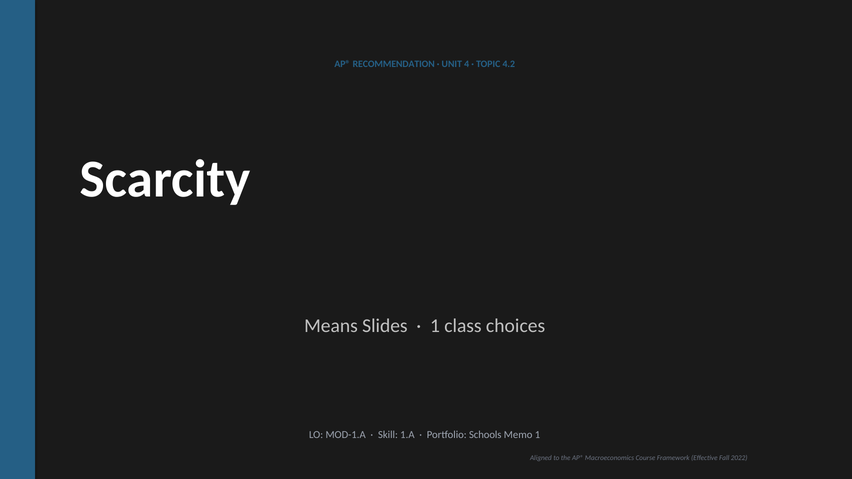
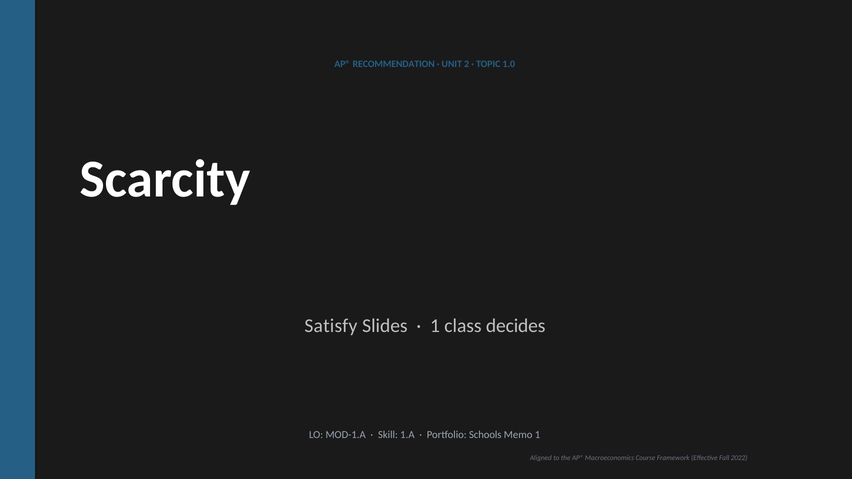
4: 4 -> 2 (467, 64)
4.2: 4.2 -> 1.0 (509, 64)
Means: Means -> Satisfy (331, 326)
choices: choices -> decides (516, 326)
